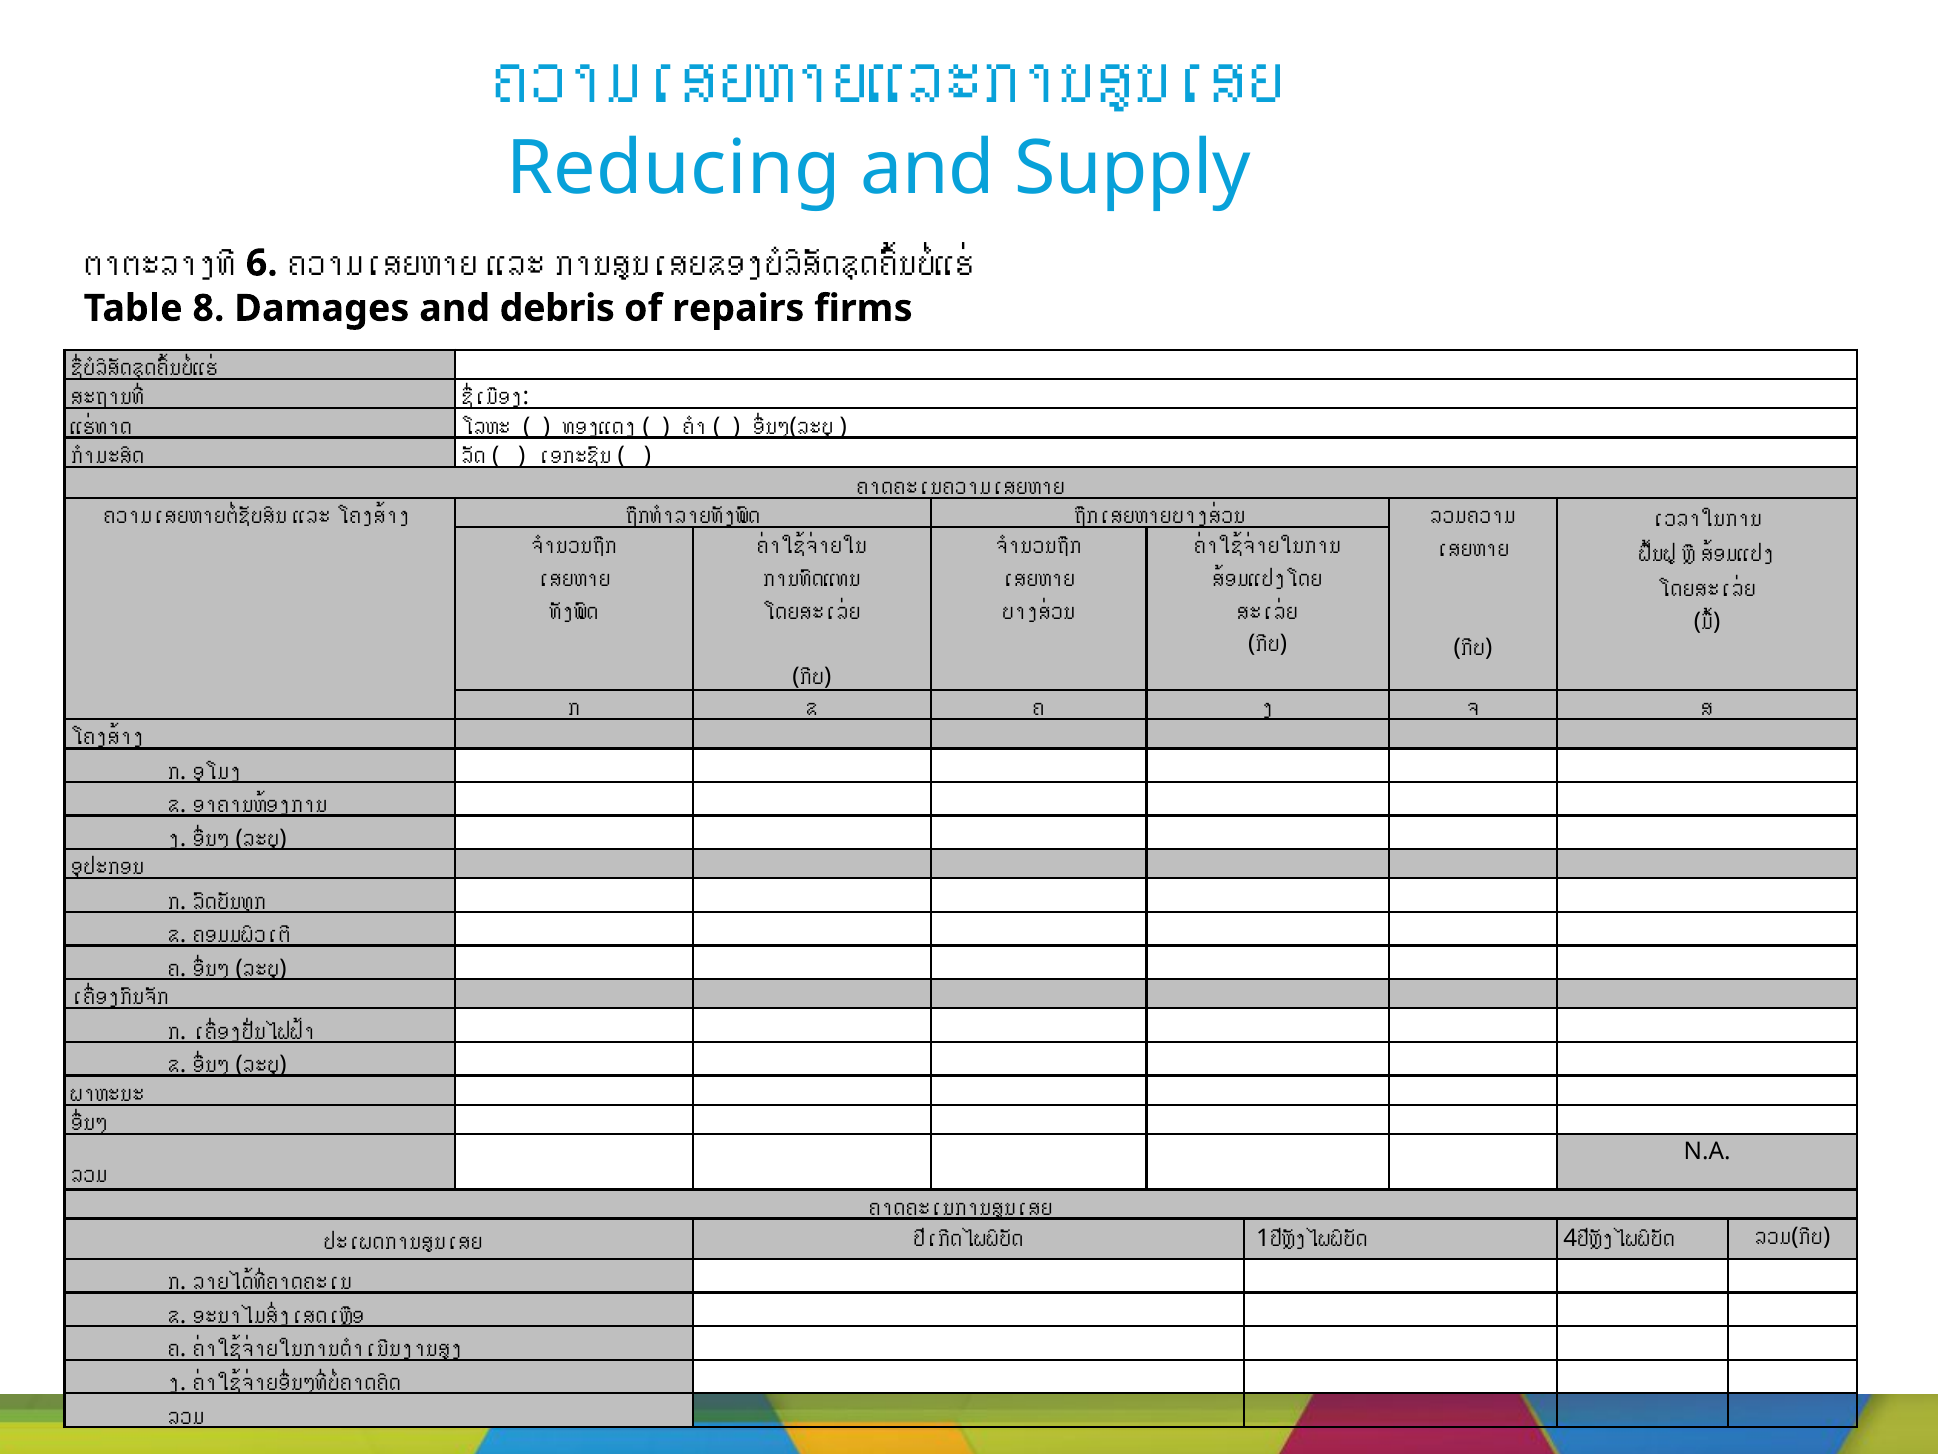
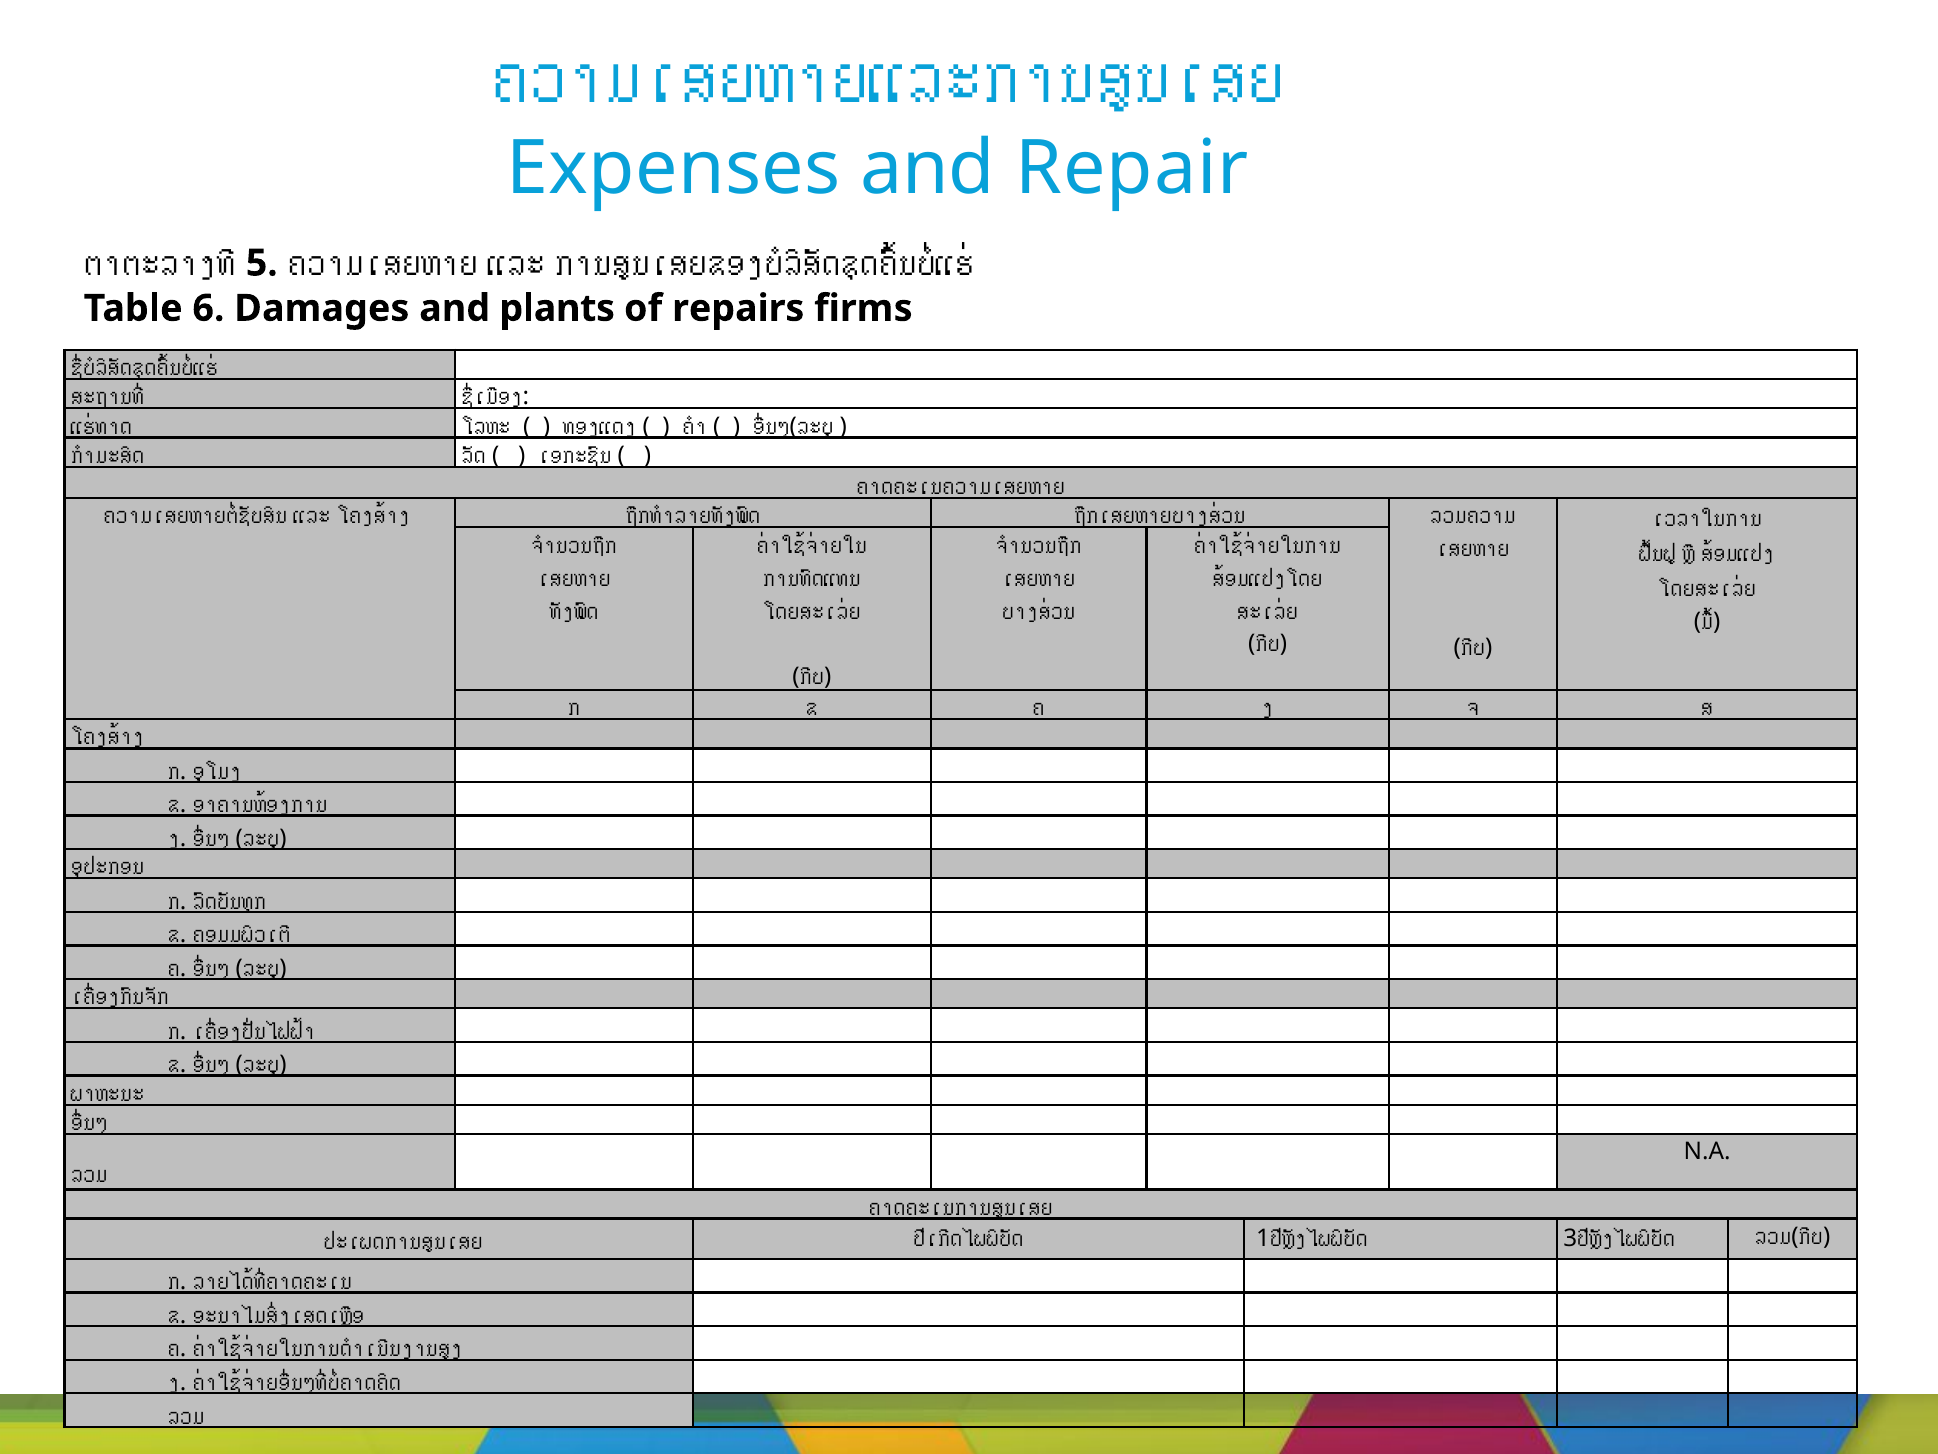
Reducing: Reducing -> Expenses (674, 168)
Supply: Supply -> Repair (1132, 168)
6: 6 -> 5 (262, 263)
8: 8 -> 6 (208, 308)
debris: debris -> plants (557, 308)
4: 4 -> 3 (1570, 1238)
